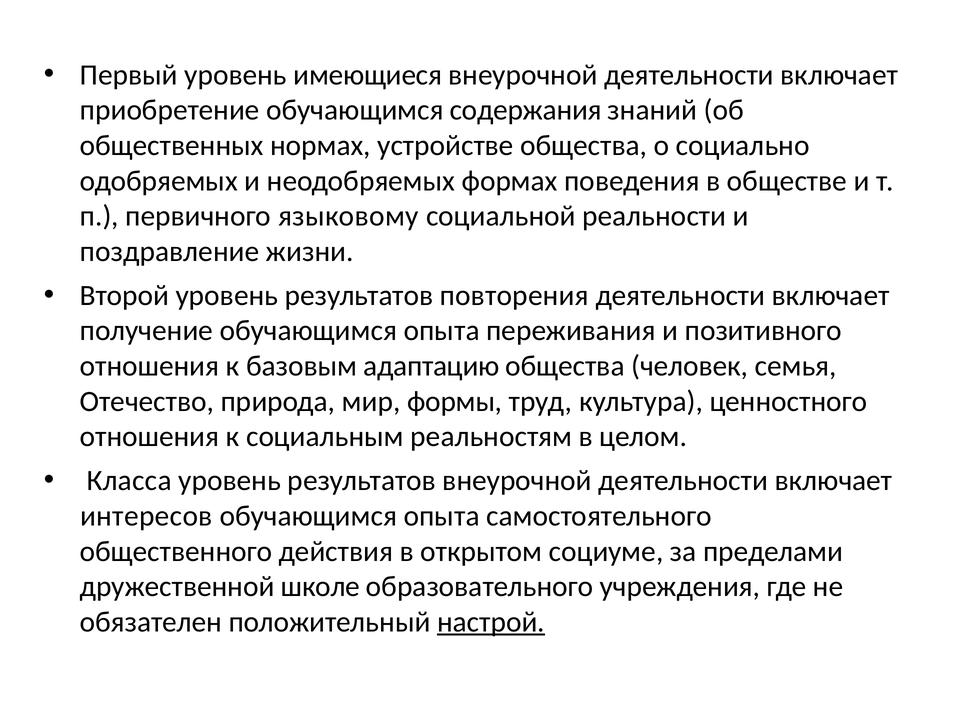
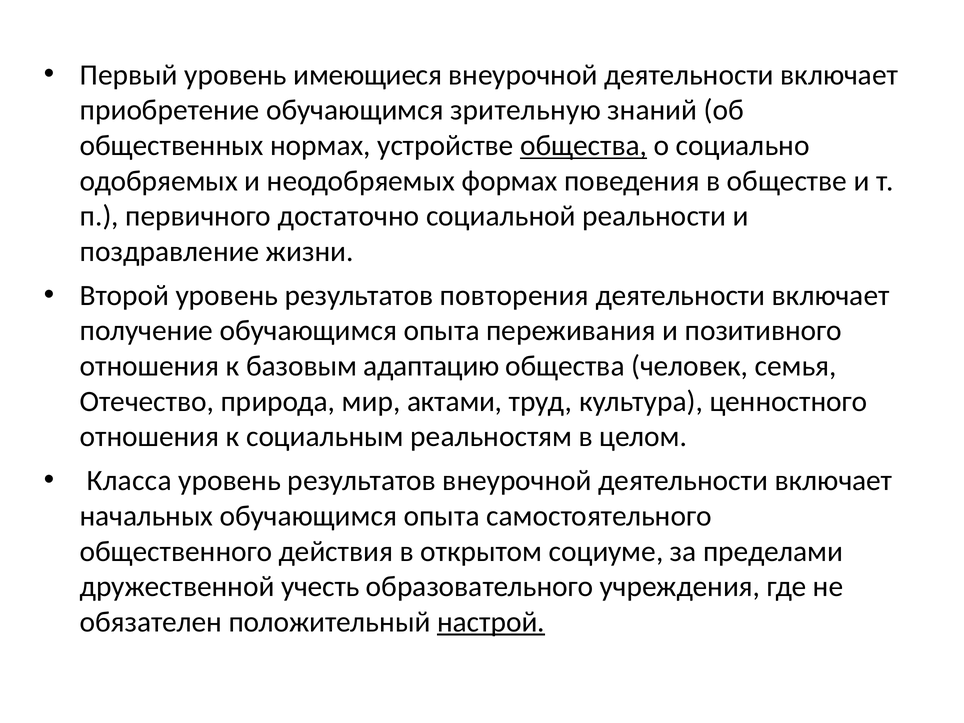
содержания: содержания -> зрительную (525, 110)
общества underline: none -> present (584, 145)
языковому: языковому -> достаточно (348, 216)
формы: формы -> актами (455, 401)
интересов: интересов -> начальных (147, 516)
школе: школе -> учесть (320, 587)
